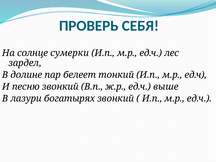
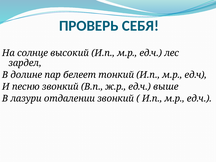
сумерки: сумерки -> высокий (70, 53)
богатырях: богатырях -> отдалении (69, 99)
